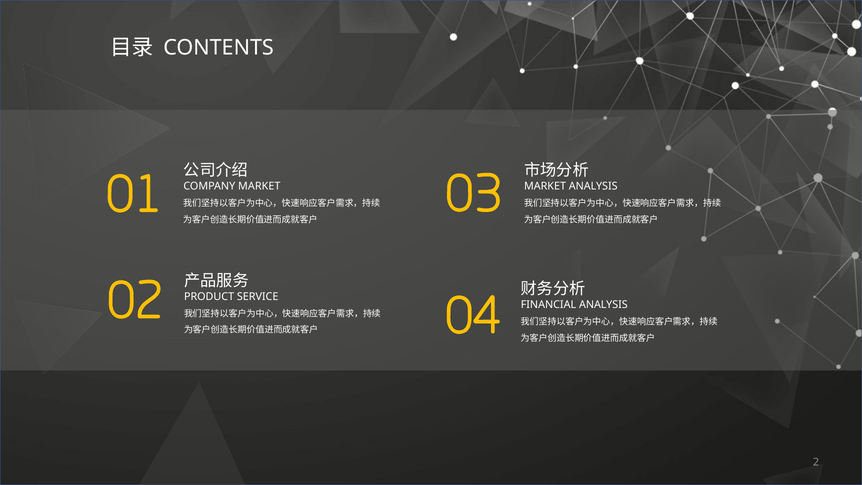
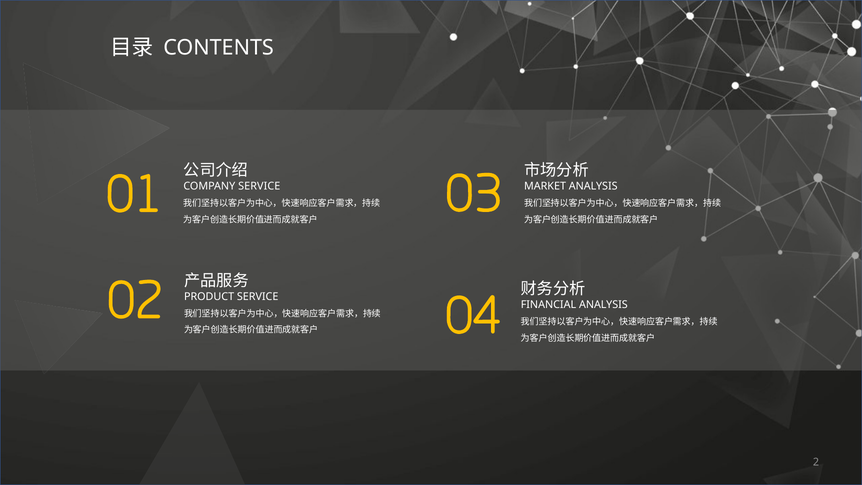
COMPANY MARKET: MARKET -> SERVICE (259, 186)
